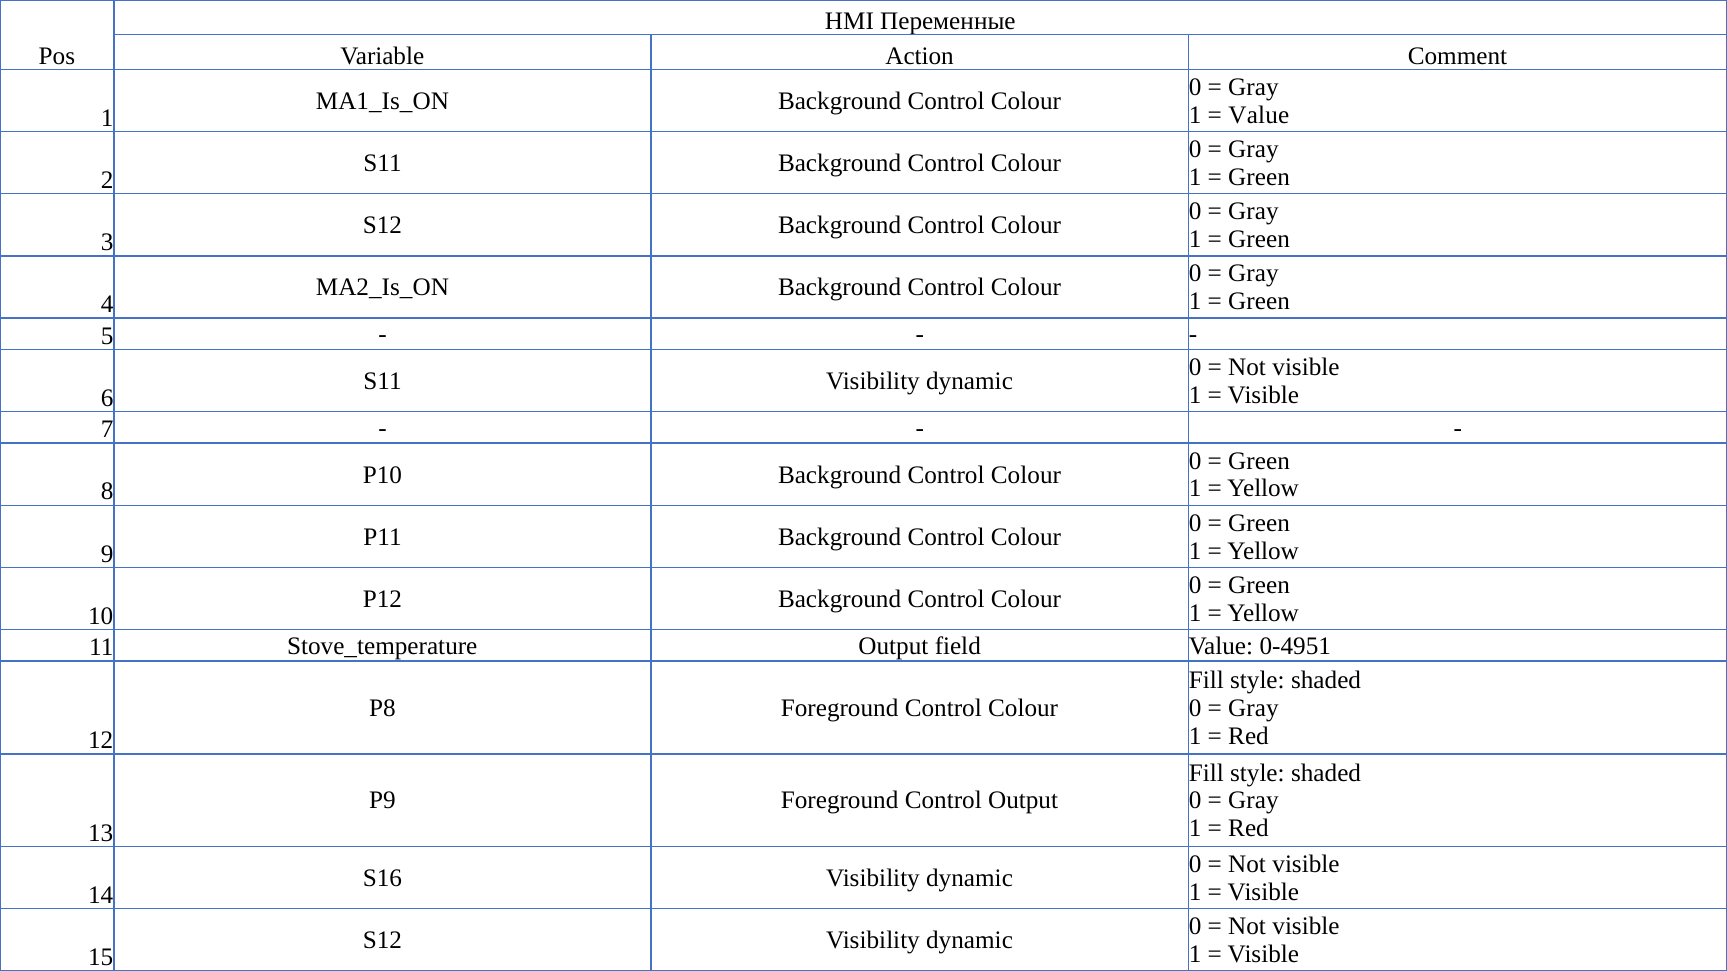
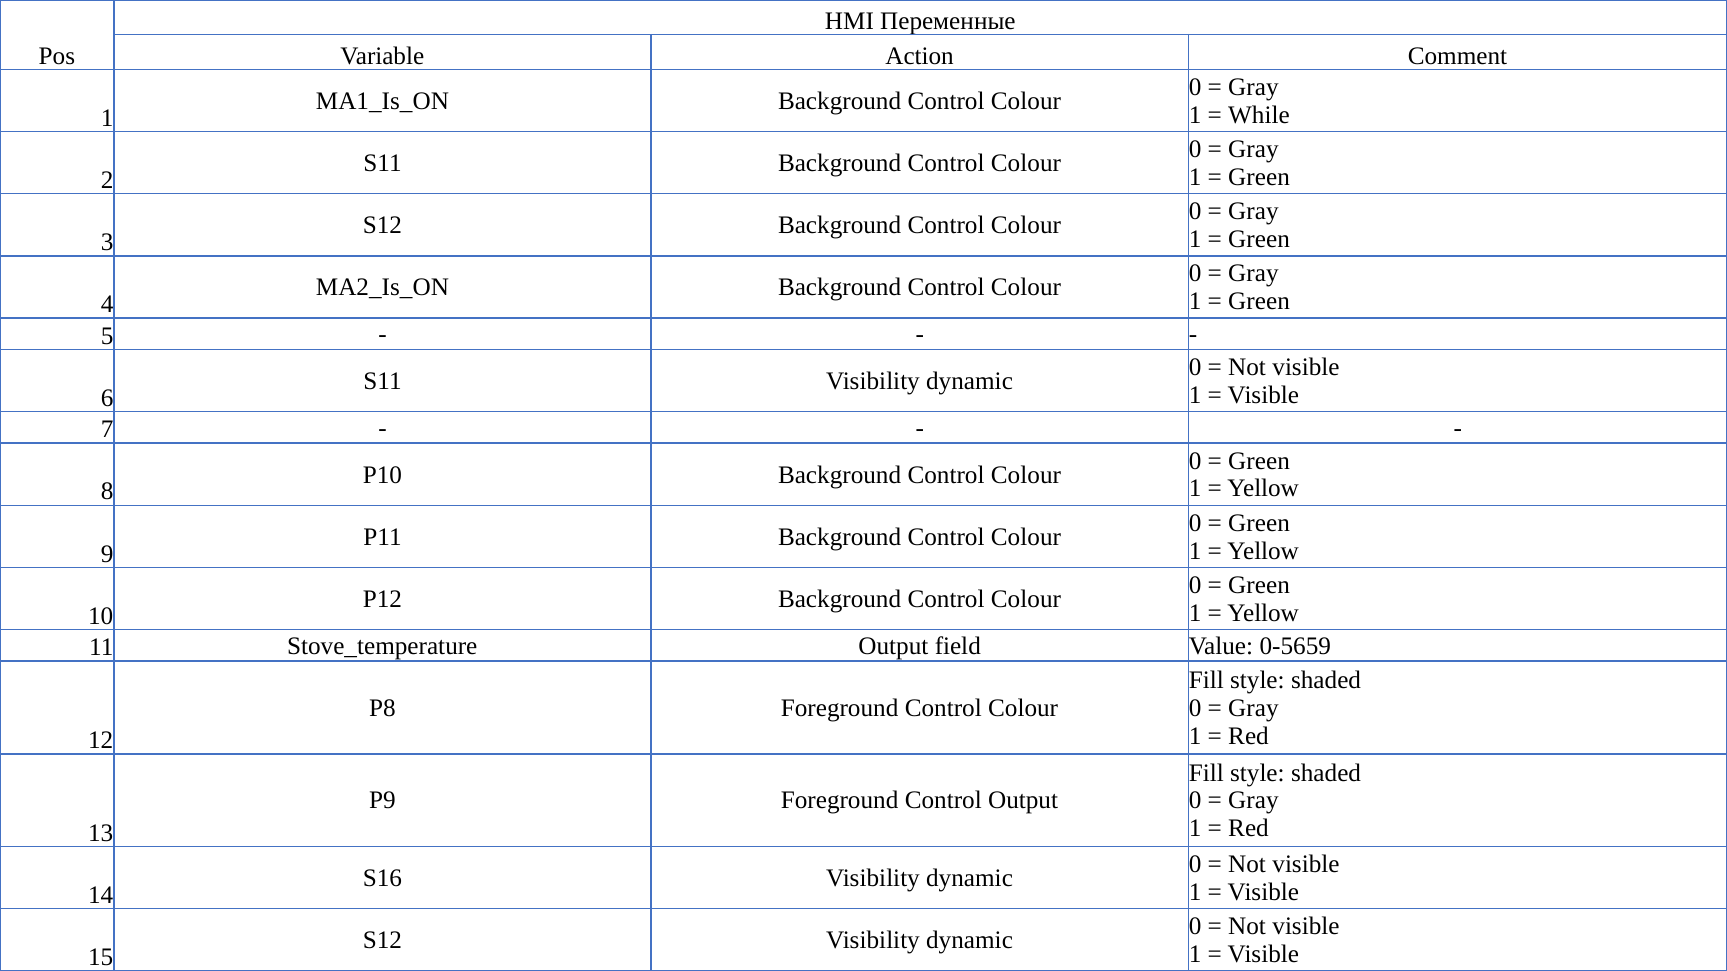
Value: Value -> While (1259, 115)
0-4951: 0-4951 -> 0-5659 (1295, 646)
